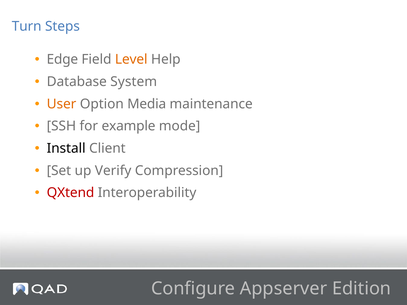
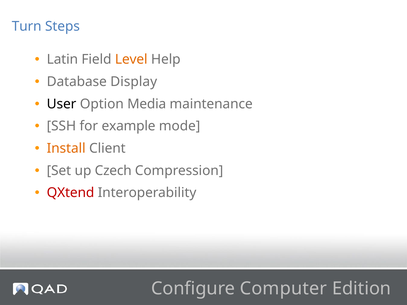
Edge: Edge -> Latin (62, 60)
System: System -> Display (134, 82)
User colour: orange -> black (62, 104)
Install colour: black -> orange (66, 149)
Verify: Verify -> Czech (113, 171)
Appserver: Appserver -> Computer (283, 289)
